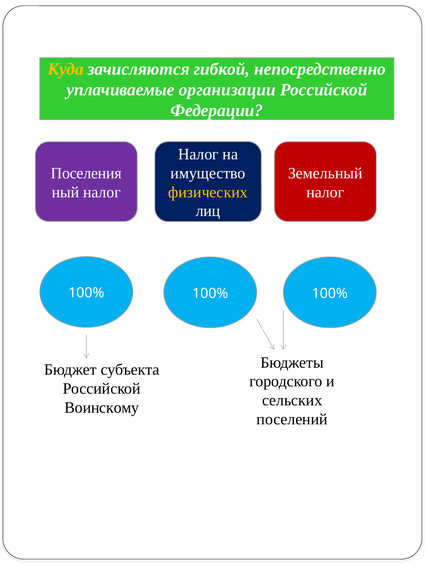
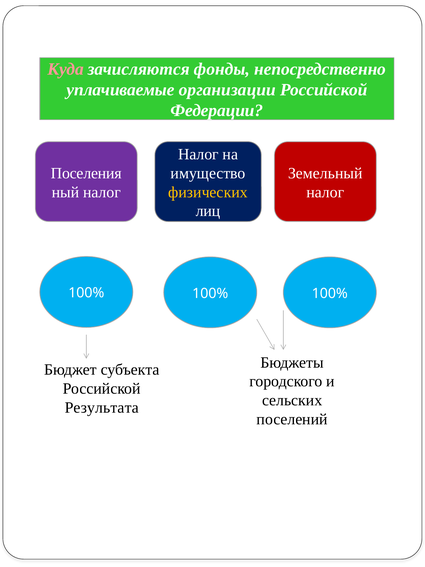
Куда colour: yellow -> pink (66, 69)
гибкой: гибкой -> фонды (222, 69)
Воинскому: Воинскому -> Результата (102, 407)
